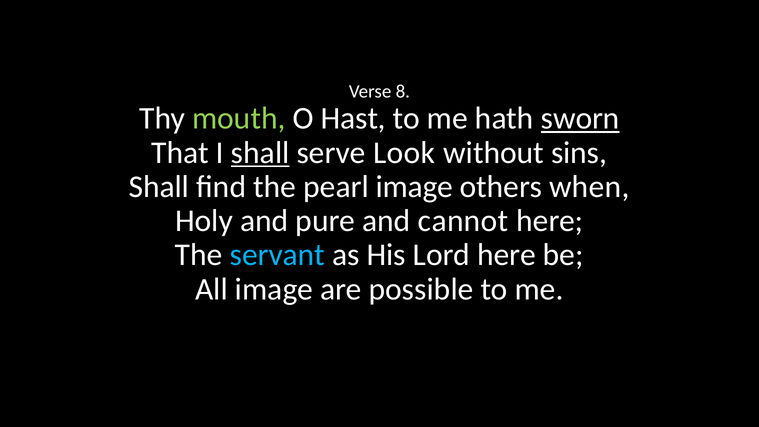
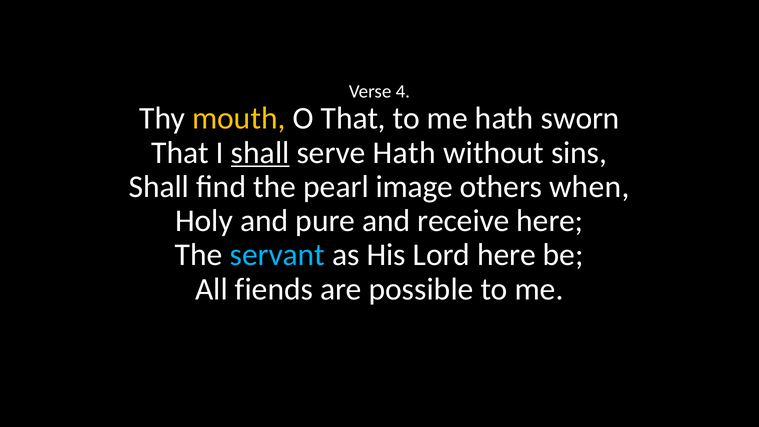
8: 8 -> 4 (403, 91)
mouth colour: light green -> yellow (239, 118)
O Hast: Hast -> That (353, 118)
sworn underline: present -> none (580, 118)
serve Look: Look -> Hath (404, 153)
cannot: cannot -> receive (463, 221)
All image: image -> fiends (274, 289)
